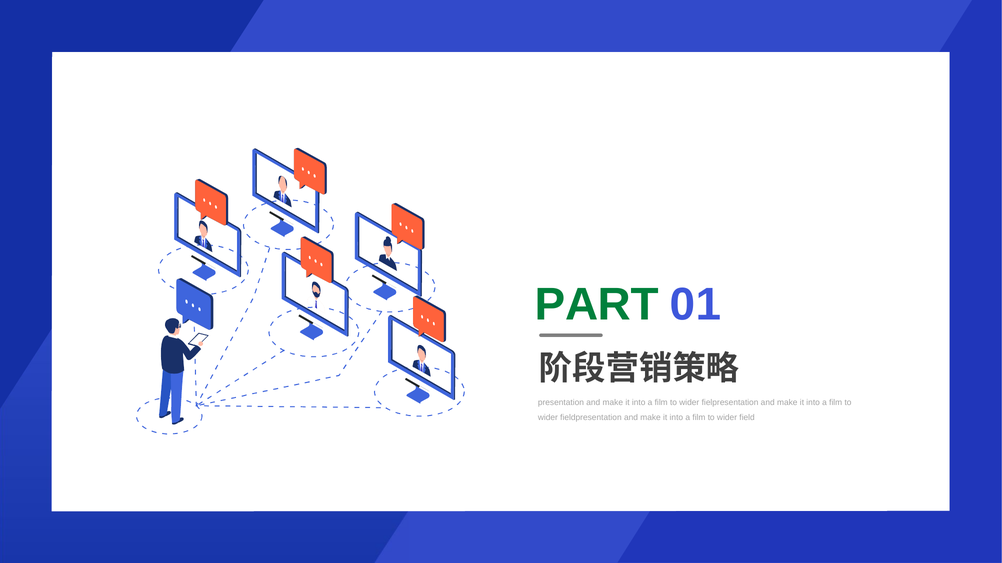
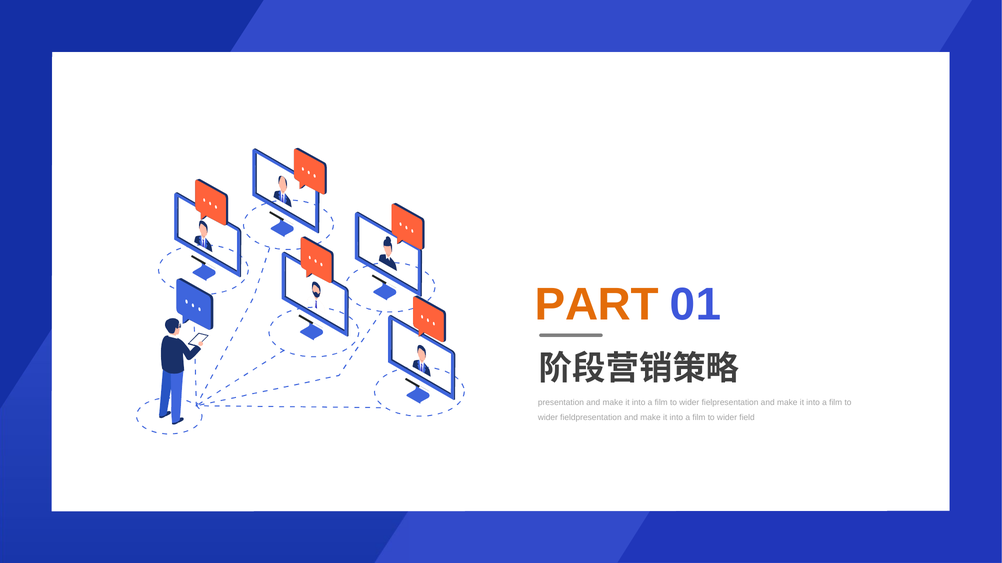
PART colour: green -> orange (597, 305)
